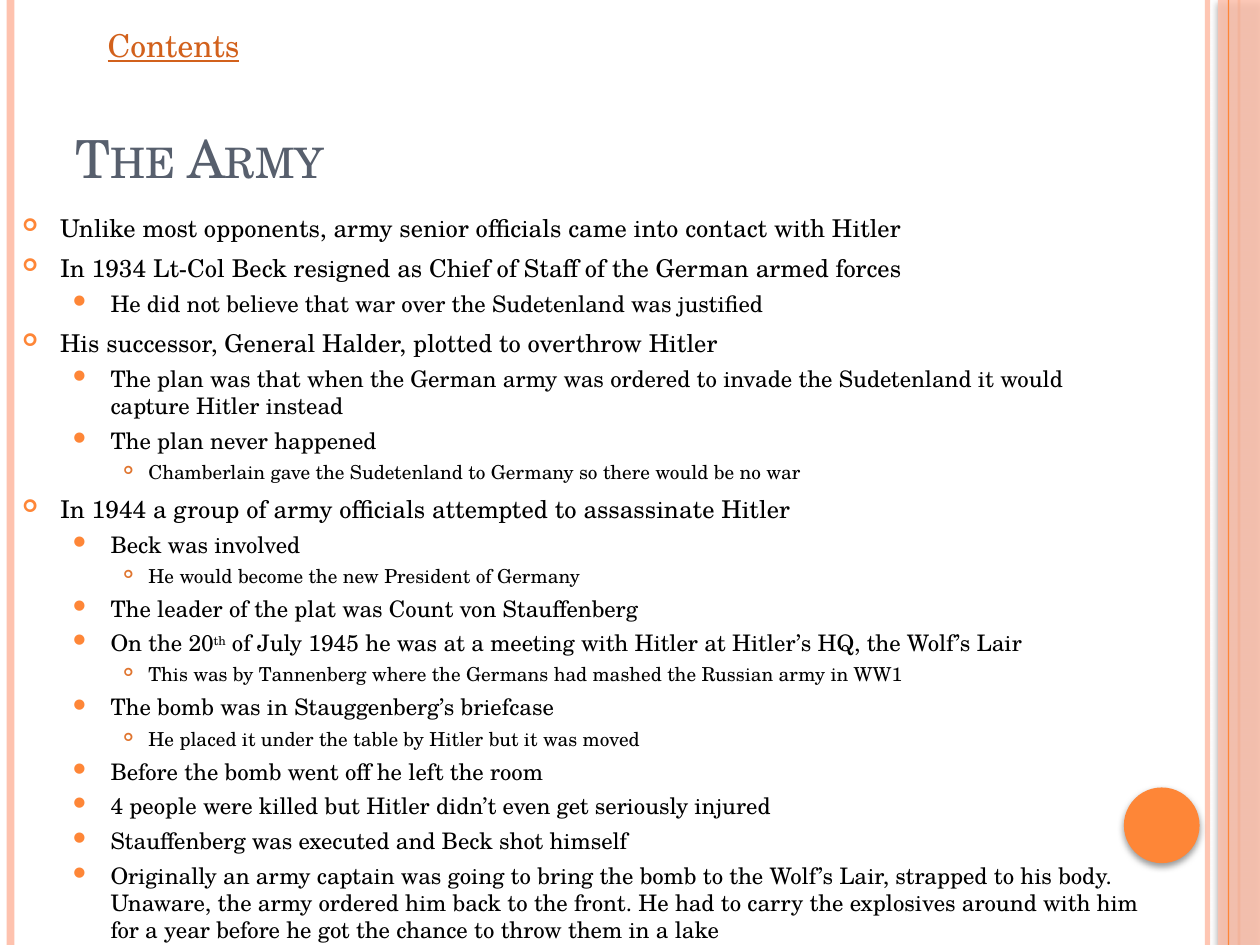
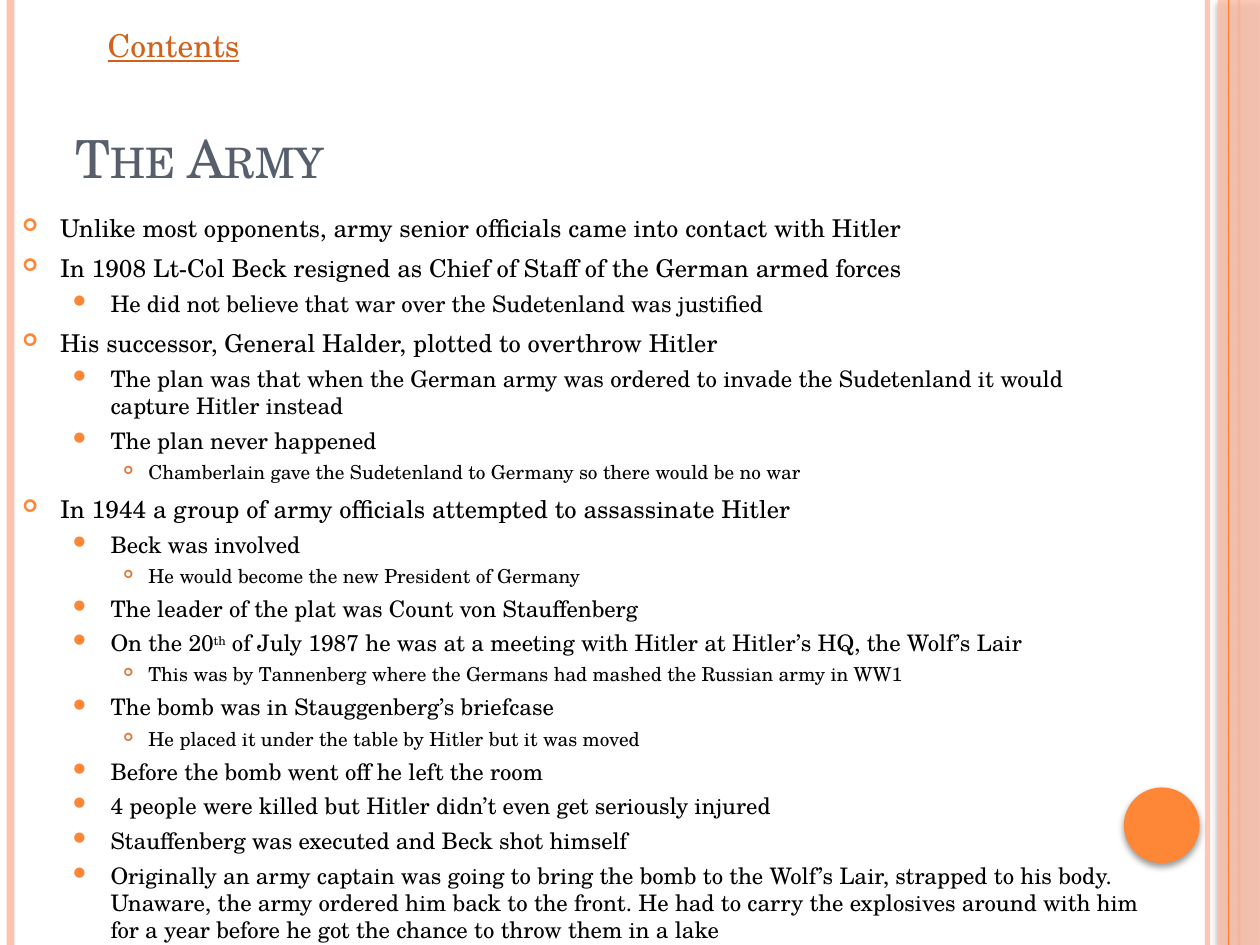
1934: 1934 -> 1908 (119, 269)
1945: 1945 -> 1987 (334, 644)
